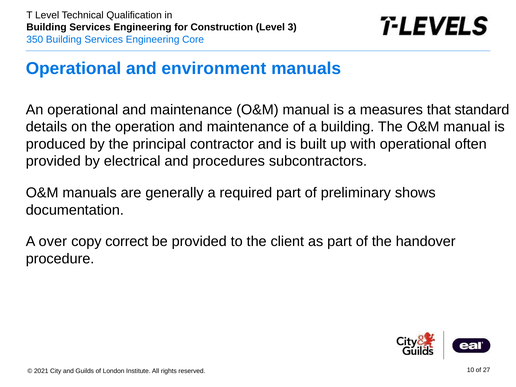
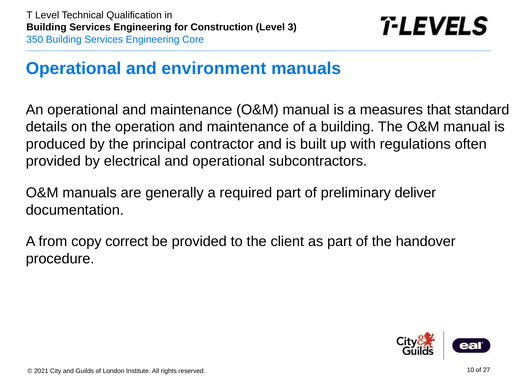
with operational: operational -> regulations (415, 144)
and procedures: procedures -> operational (229, 161)
shows: shows -> deliver (415, 193)
over: over -> from (53, 242)
